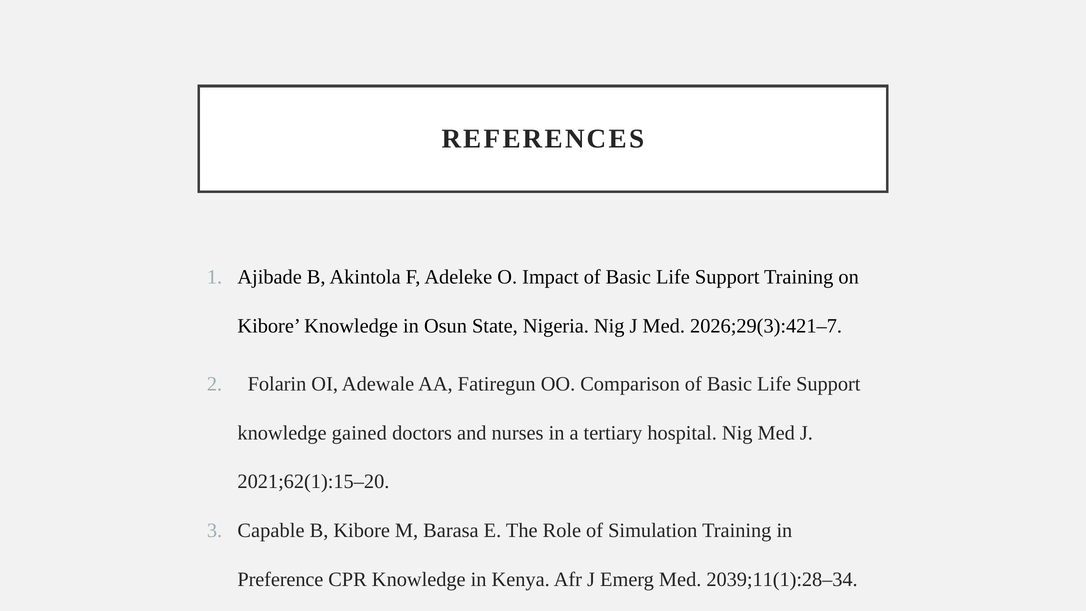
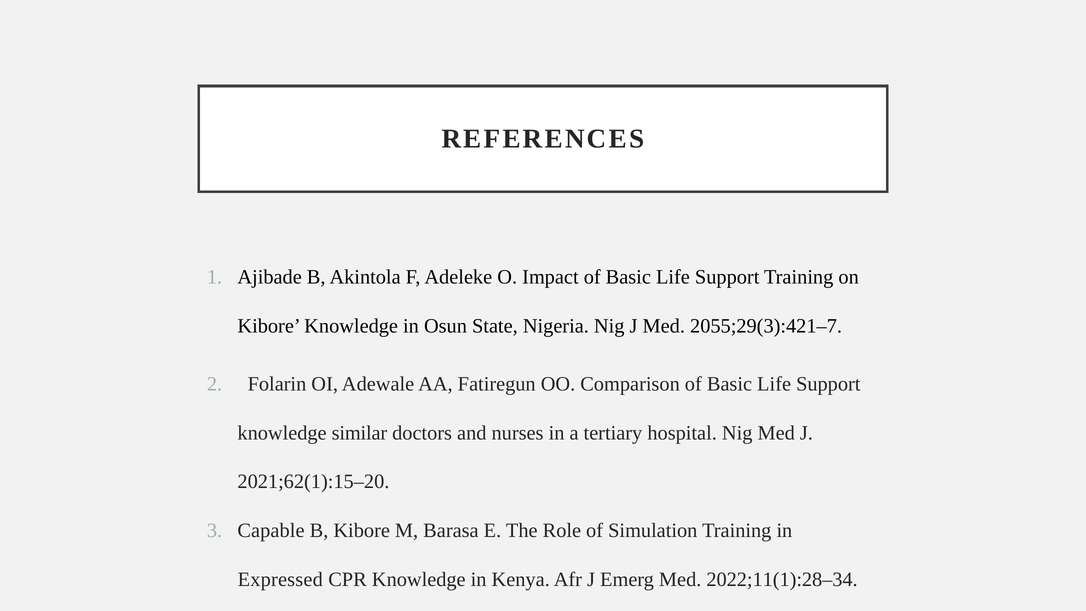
2026;29(3):421–7: 2026;29(3):421–7 -> 2055;29(3):421–7 (766, 326)
gained: gained -> similar (359, 433)
Preference: Preference -> Expressed (280, 579)
2039;11(1):28–34: 2039;11(1):28–34 -> 2022;11(1):28–34 (782, 579)
